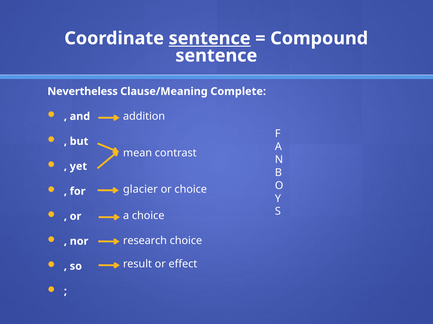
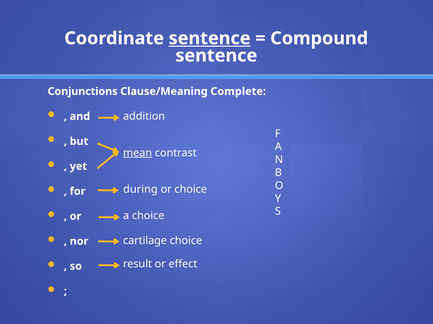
Nevertheless: Nevertheless -> Conjunctions (83, 92)
mean underline: none -> present (138, 153)
glacier: glacier -> during (140, 190)
research: research -> cartilage (145, 241)
